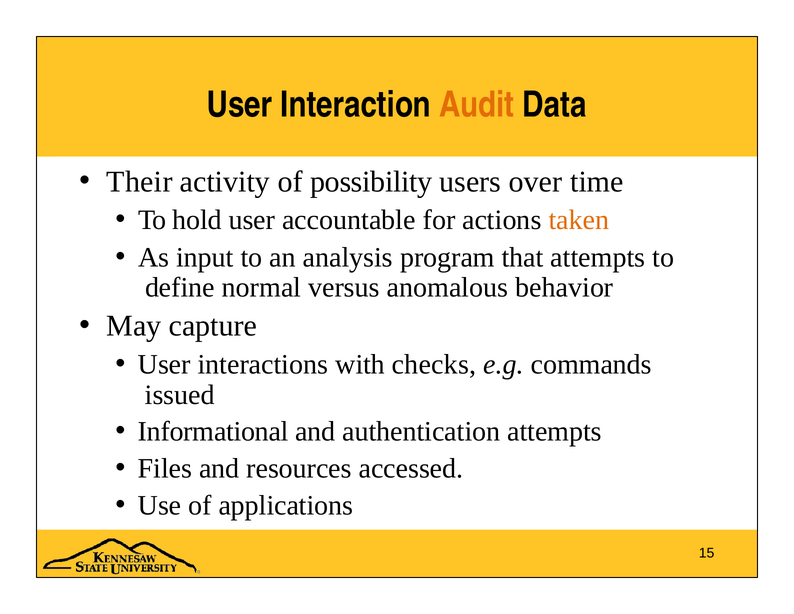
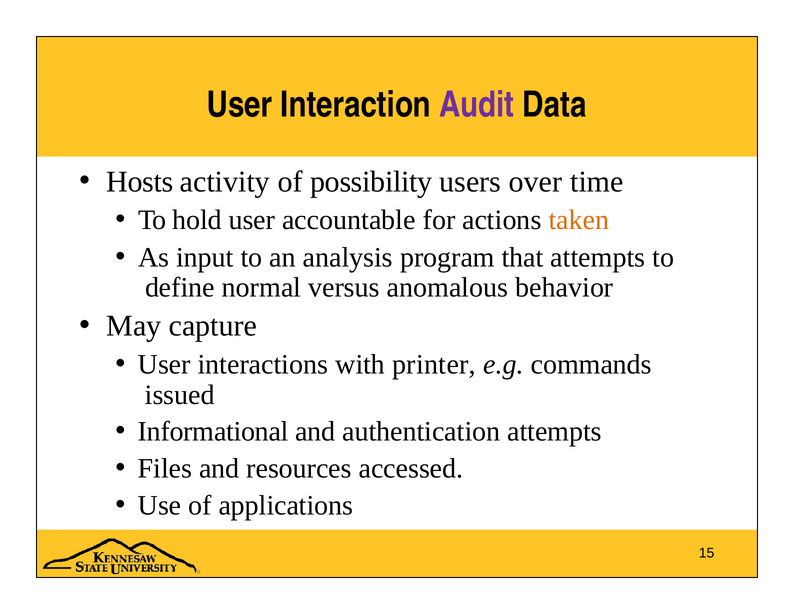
Audit colour: orange -> purple (477, 105)
Their: Their -> Hosts (140, 182)
checks: checks -> printer (434, 364)
